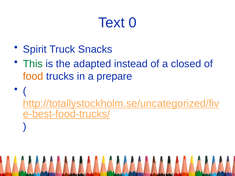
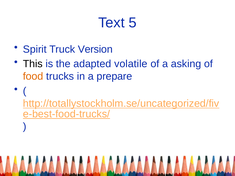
0: 0 -> 5 (133, 23)
Snacks: Snacks -> Version (95, 49)
This colour: green -> black (33, 64)
instead: instead -> volatile (131, 64)
closed: closed -> asking (186, 64)
